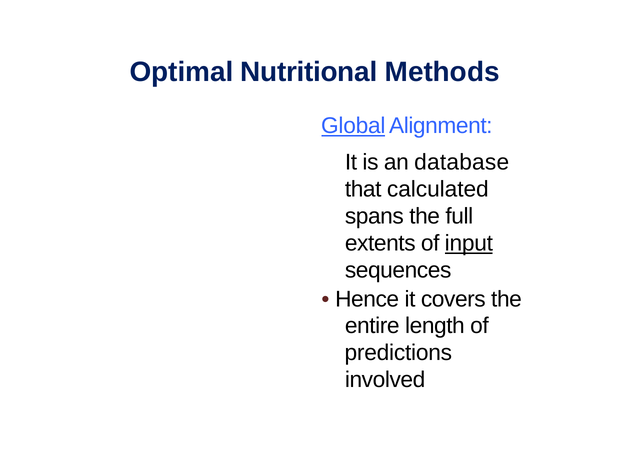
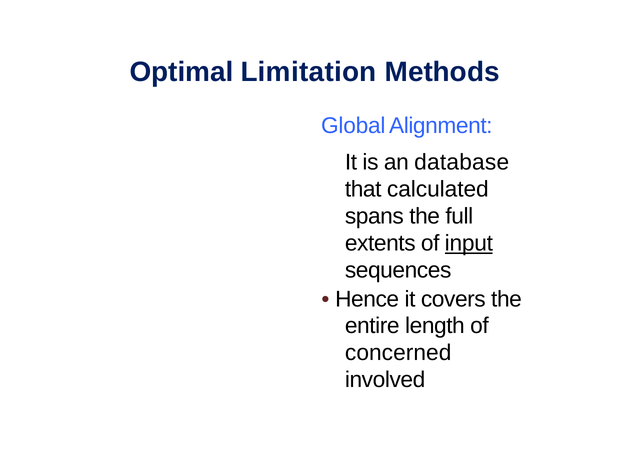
Nutritional: Nutritional -> Limitation (309, 72)
Global underline: present -> none (353, 126)
predictions: predictions -> concerned (398, 353)
